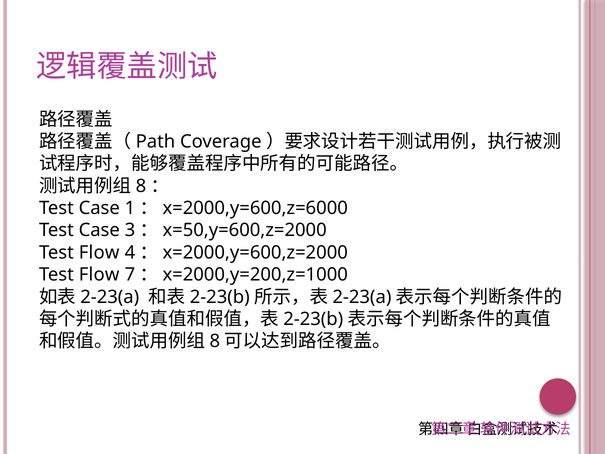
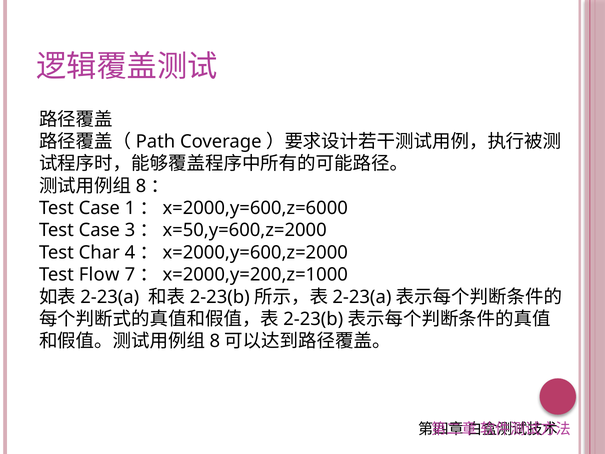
Flow: Flow -> Char (99, 252)
